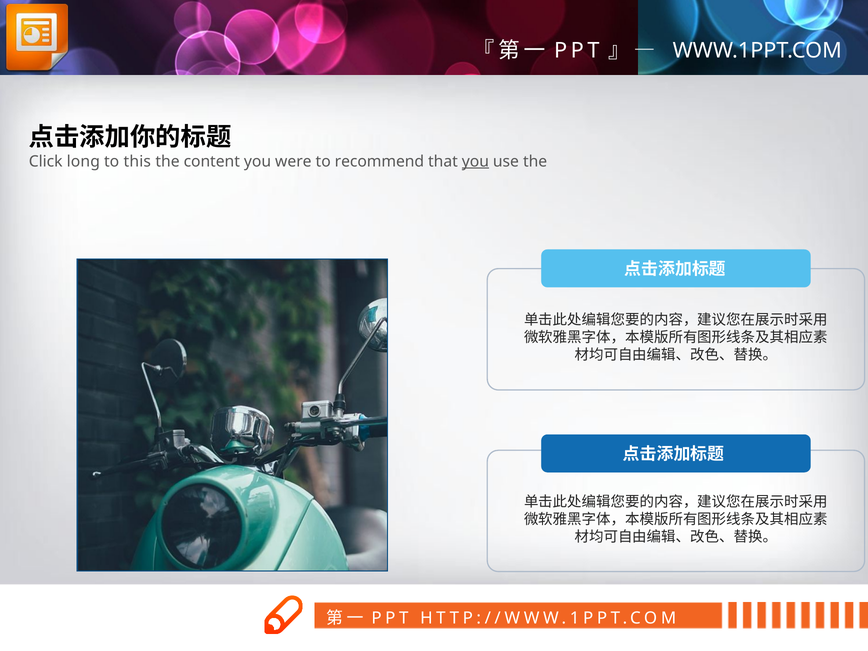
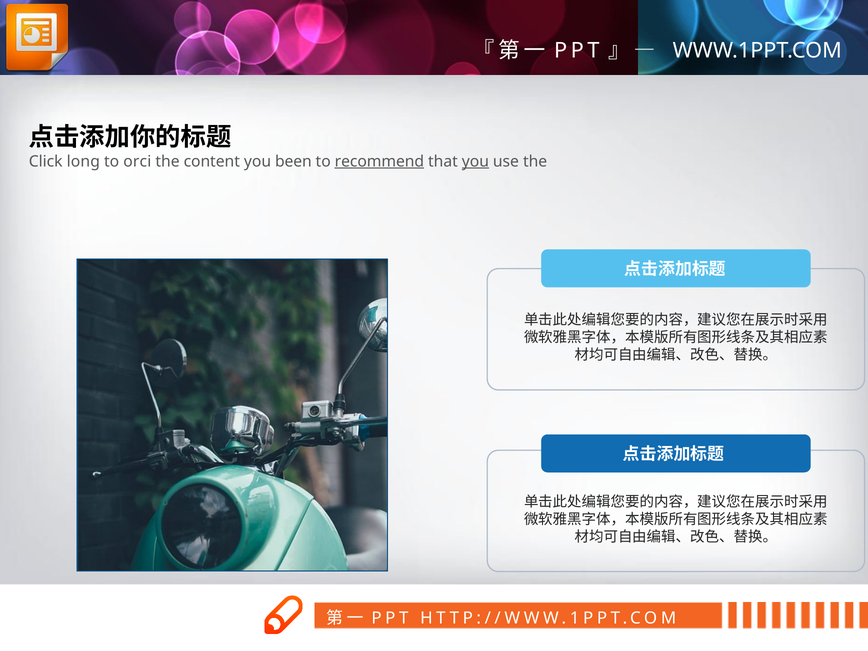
this: this -> orci (137, 161)
were: were -> been (293, 161)
recommend underline: none -> present (379, 161)
